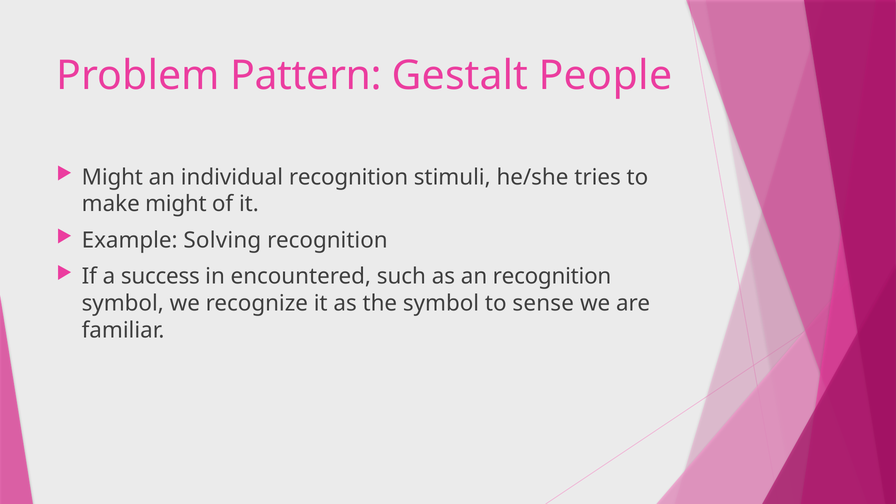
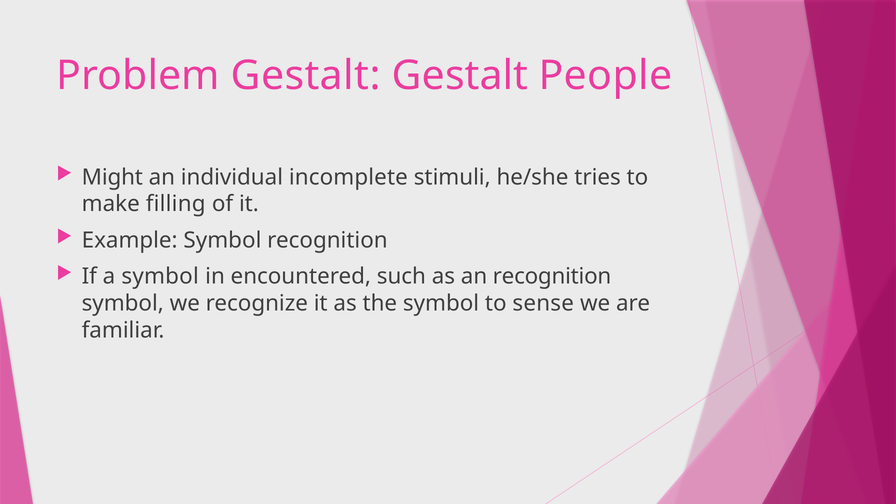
Problem Pattern: Pattern -> Gestalt (306, 76)
individual recognition: recognition -> incomplete (348, 177)
make might: might -> filling (176, 204)
Example Solving: Solving -> Symbol (222, 240)
a success: success -> symbol (160, 276)
